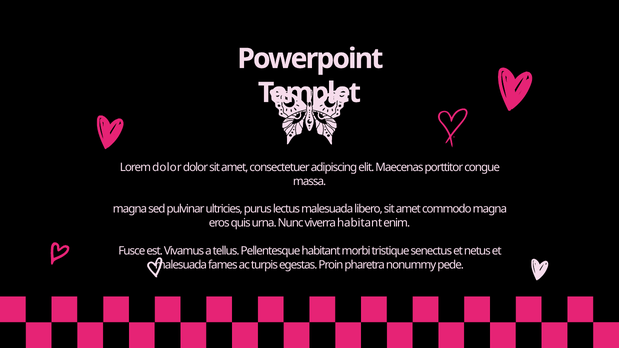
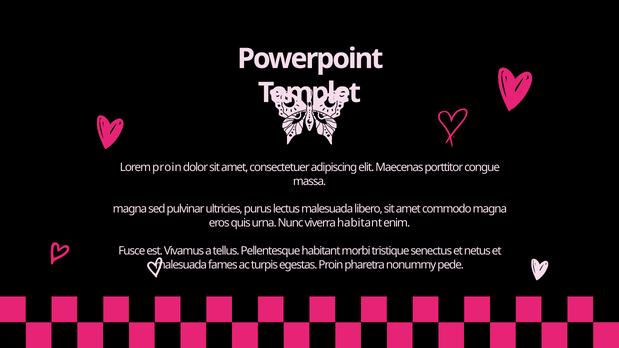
Lorem dolor: dolor -> proin (167, 167)
